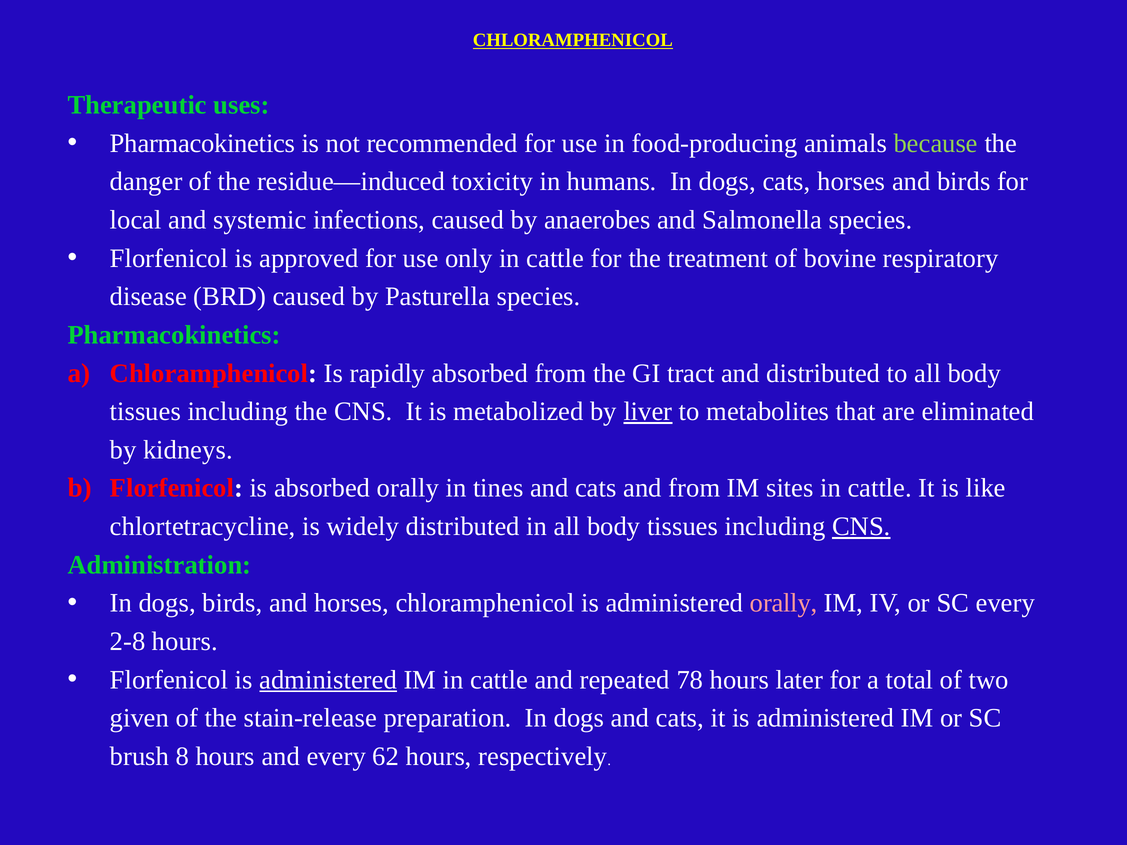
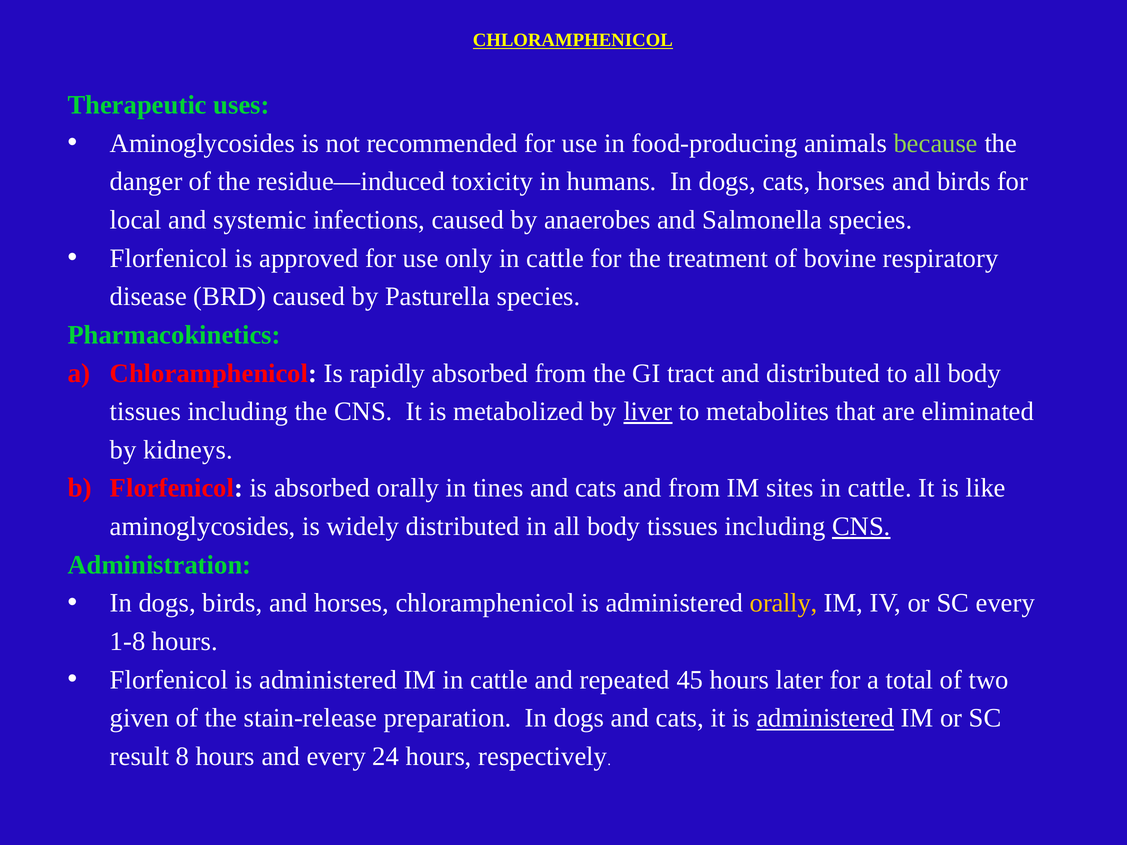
Pharmacokinetics: Pharmacokinetics -> Aminoglycosides (202, 143)
chlortetracycline: chlortetracycline -> aminoglycosides (203, 527)
orally colour: pink -> yellow (784, 603)
2-8: 2-8 -> 1-8 (128, 642)
administered underline: present -> none (328, 680)
78: 78 -> 45 (690, 680)
administered underline: none -> present (825, 718)
brush: brush -> result (139, 757)
62: 62 -> 24 (386, 757)
